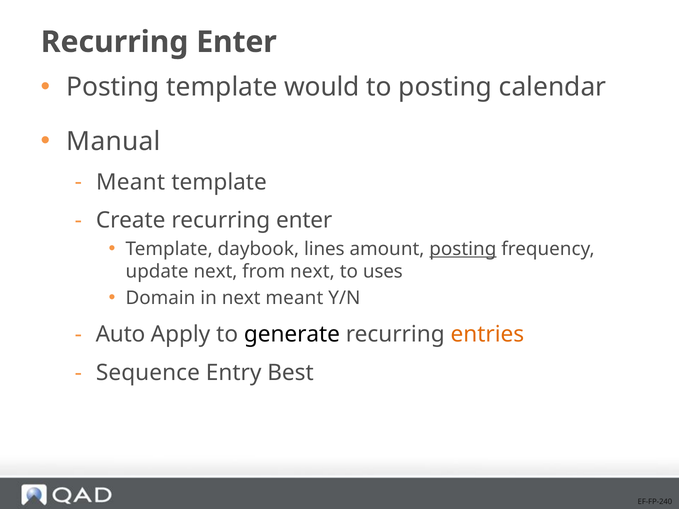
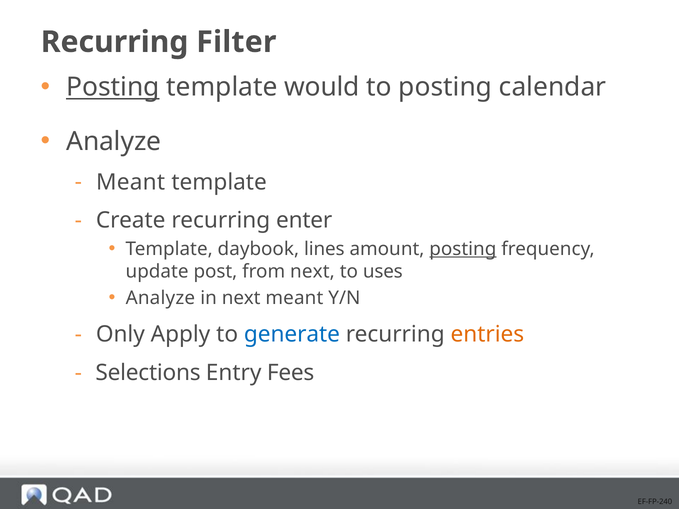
Enter: Enter -> Filter (236, 42)
Posting underline: none -> present (113, 87)
Manual: Manual -> Analyze (114, 142)
update next: next -> post (215, 272)
Domain: Domain -> Analyze (160, 298)
Auto: Auto -> Only (120, 335)
generate colour: black -> blue (292, 335)
Sequence: Sequence -> Selections (148, 373)
Best: Best -> Fees (291, 373)
